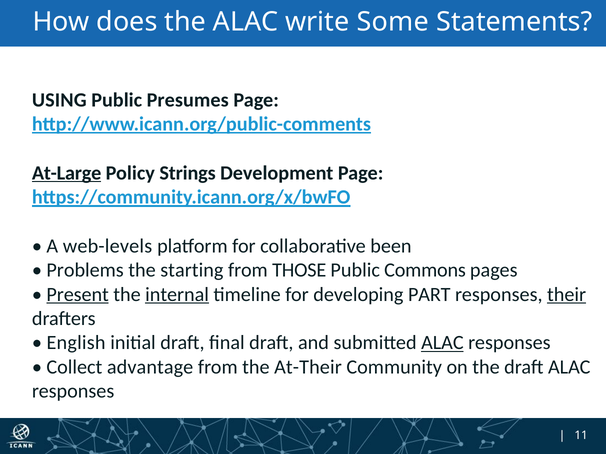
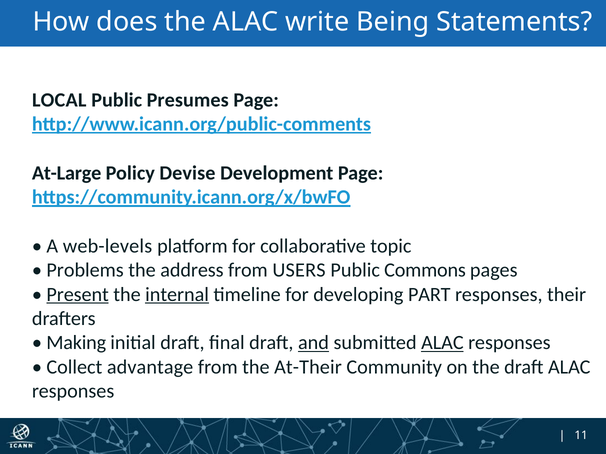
Some: Some -> Being (393, 22)
USING: USING -> LOCAL (59, 100)
At-Large underline: present -> none (67, 173)
Strings: Strings -> Devise (187, 173)
been: been -> topic (391, 246)
starting: starting -> address (192, 270)
THOSE: THOSE -> USERS (299, 270)
their underline: present -> none (567, 295)
English: English -> Making (76, 343)
and underline: none -> present (314, 343)
